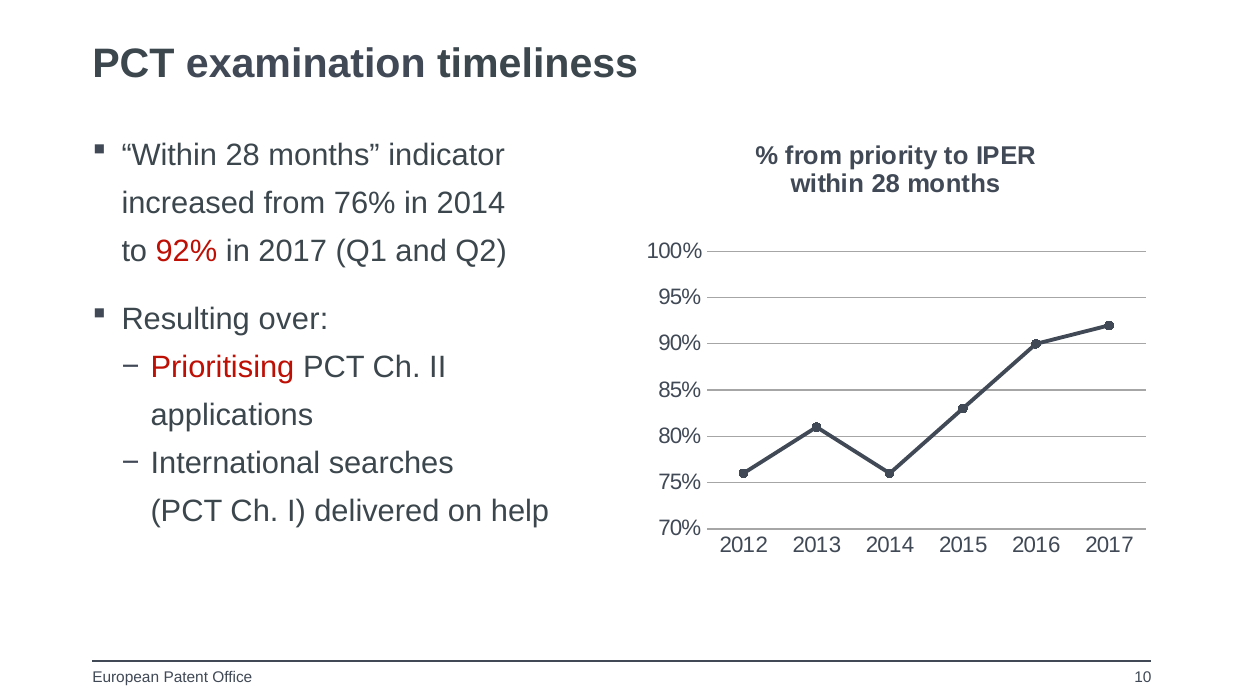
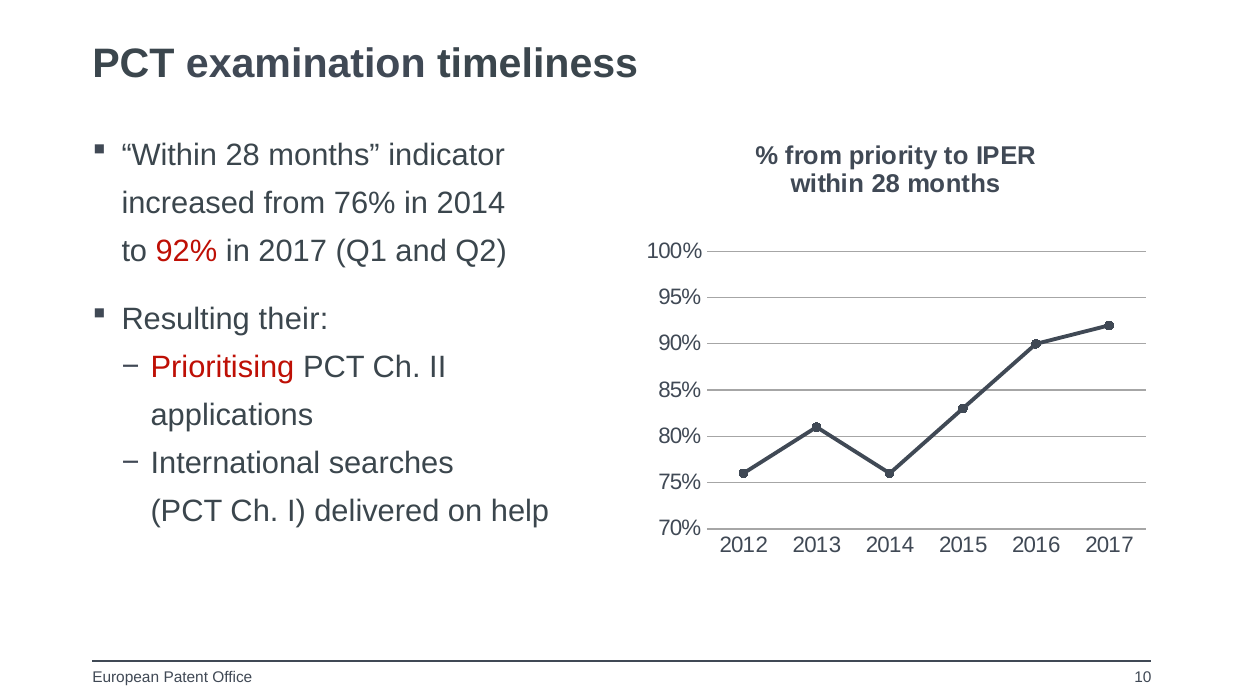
over: over -> their (294, 320)
